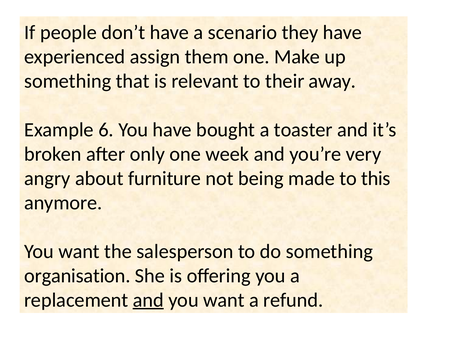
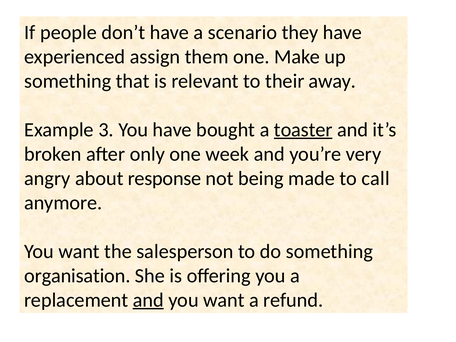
6: 6 -> 3 (106, 130)
toaster underline: none -> present (303, 130)
furniture: furniture -> response (165, 178)
this: this -> call (376, 178)
